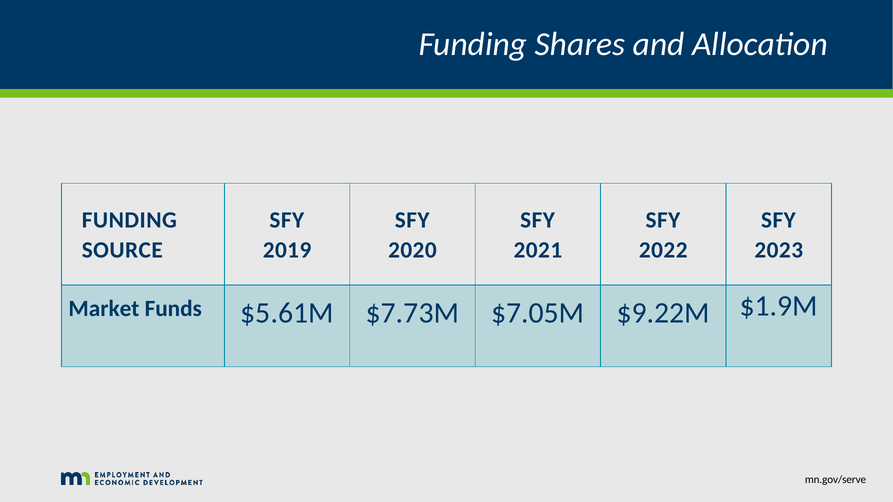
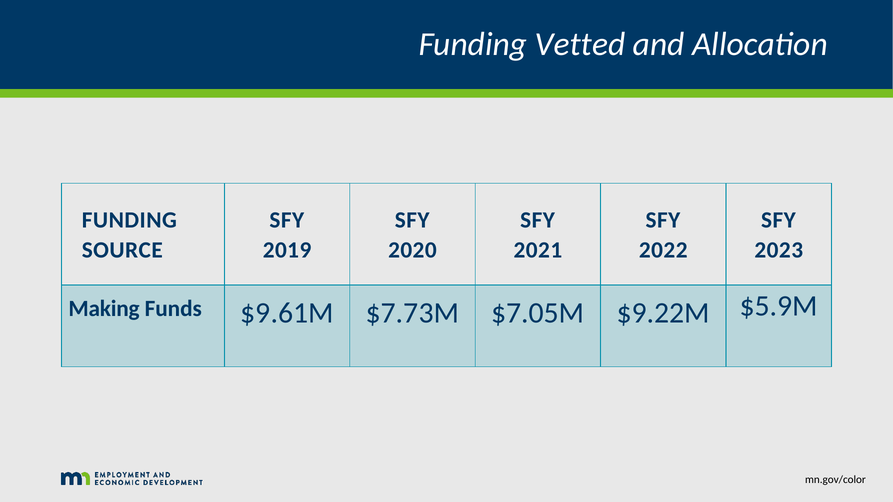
Shares: Shares -> Vetted (580, 44)
Market: Market -> Making (104, 309)
$5.61M: $5.61M -> $9.61M (287, 313)
$1.9M: $1.9M -> $5.9M (779, 306)
mn.gov/serve: mn.gov/serve -> mn.gov/color (835, 480)
